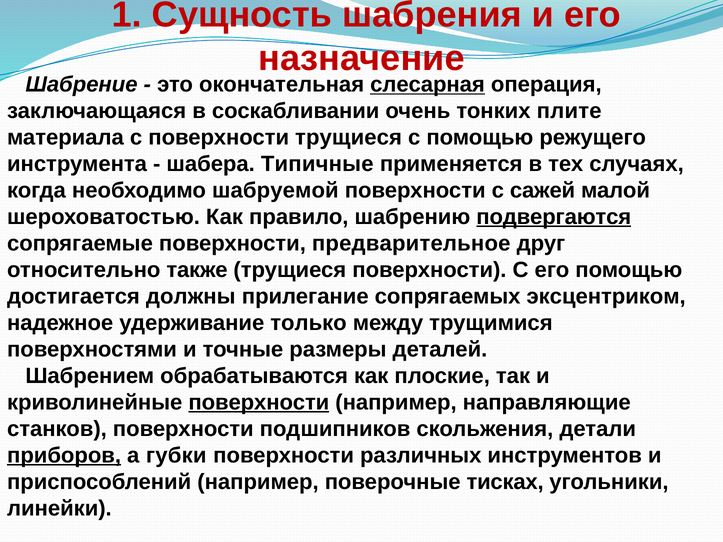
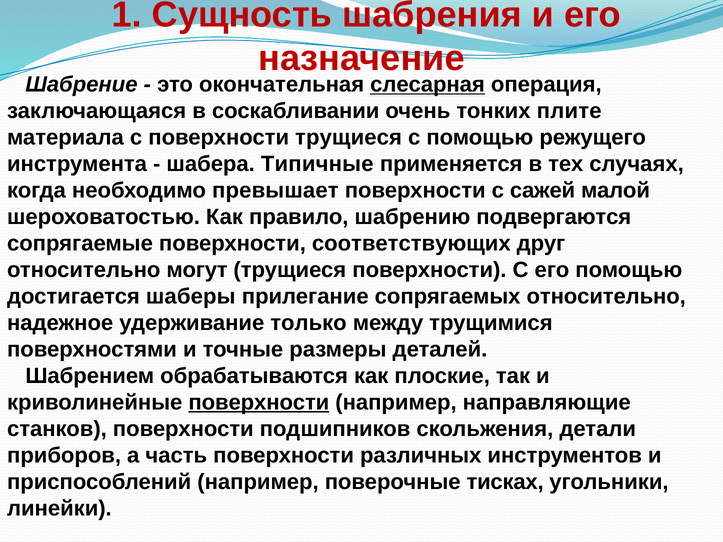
шабруемой: шабруемой -> превышает (275, 190)
подвергаются underline: present -> none (554, 217)
предварительное: предварительное -> соответствующих (411, 243)
также: также -> могут (197, 270)
должны: должны -> шаберы (191, 296)
сопрягаемых эксцентриком: эксцентриком -> относительно (606, 296)
приборов underline: present -> none (64, 455)
губки: губки -> часть (176, 455)
